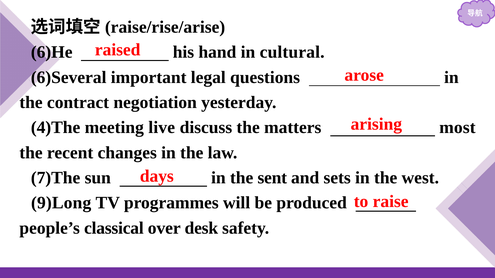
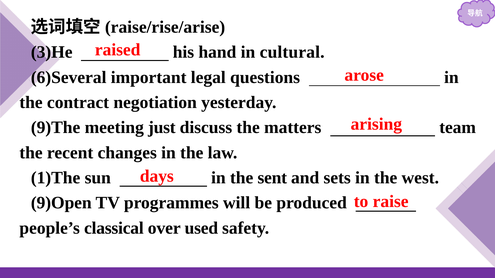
6)He: 6)He -> 3)He (52, 52)
4)The: 4)The -> 9)The (56, 128)
live: live -> just (162, 128)
most: most -> team (458, 128)
7)The: 7)The -> 1)The (56, 178)
9)Long: 9)Long -> 9)Open (61, 203)
desk: desk -> used (201, 228)
